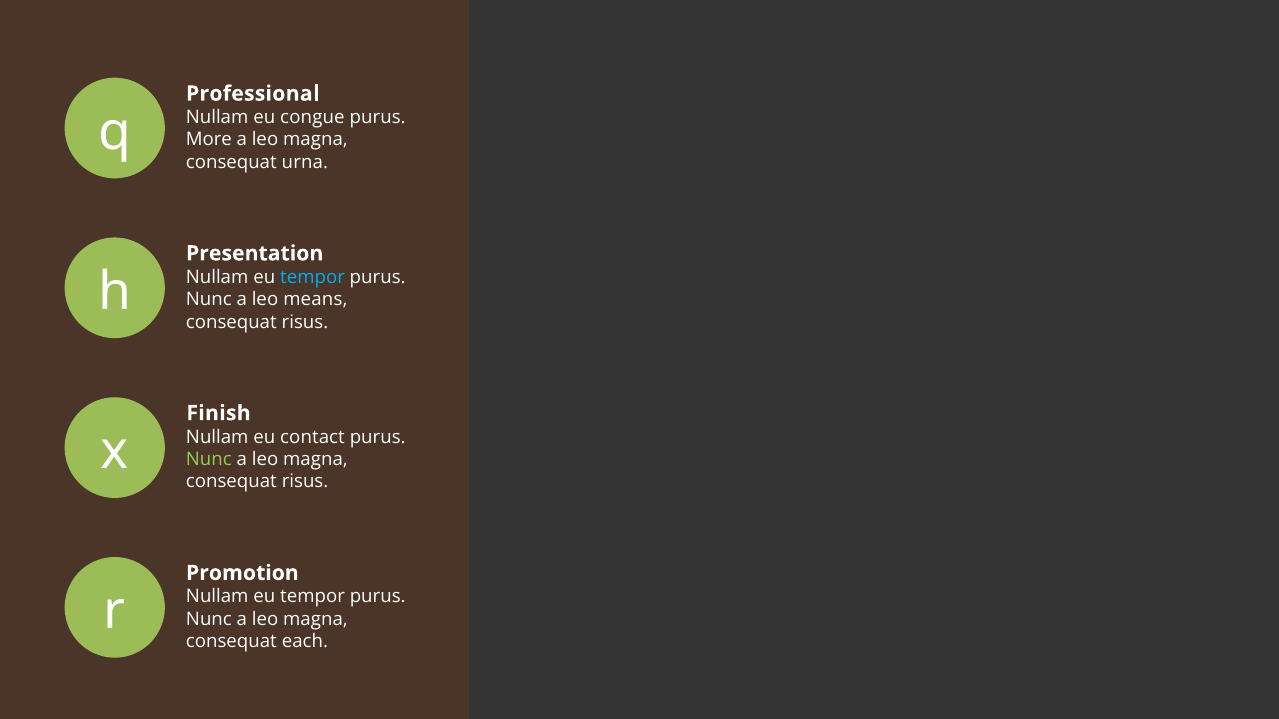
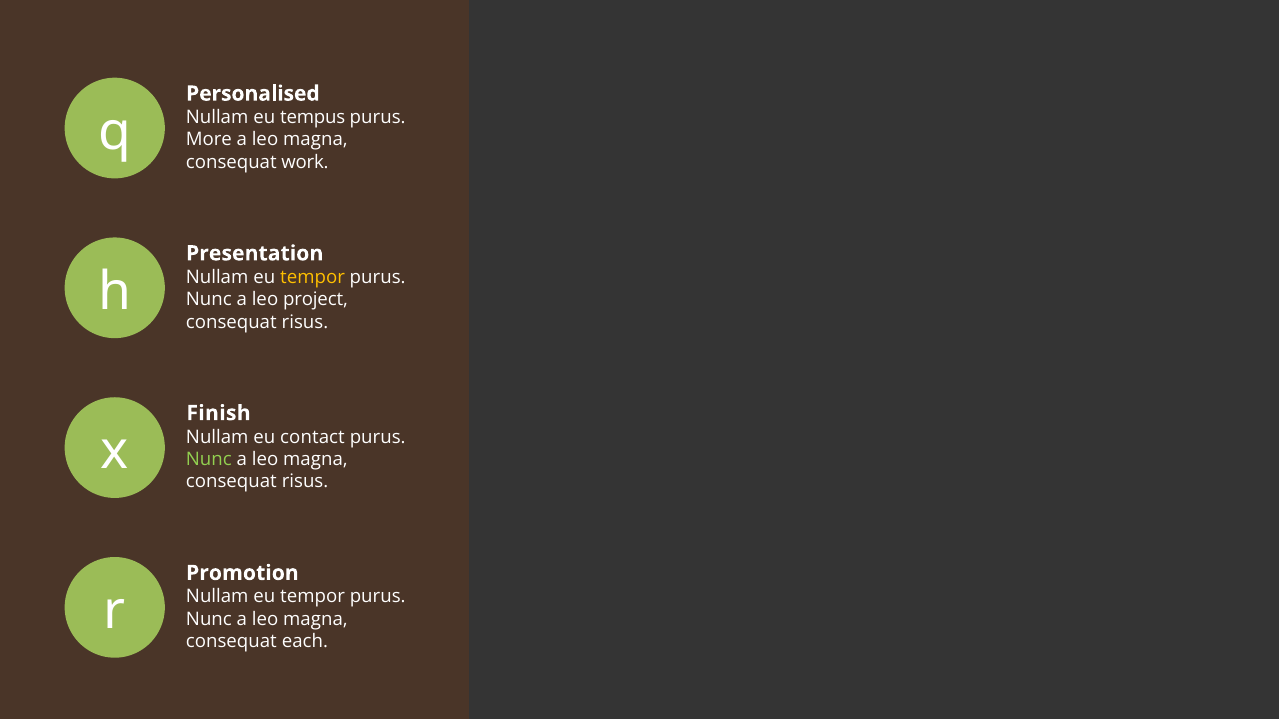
Professional: Professional -> Personalised (253, 94)
congue: congue -> tempus (313, 117)
urna: urna -> work (305, 162)
tempor colour: light blue -> yellow (313, 277)
means: means -> project (316, 300)
